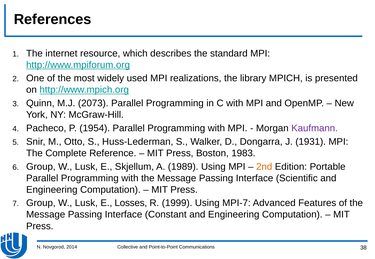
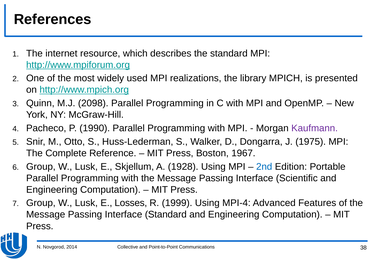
2073: 2073 -> 2098 (93, 104)
1954: 1954 -> 1990 (95, 129)
1931: 1931 -> 1975 (311, 142)
1983: 1983 -> 1967 (243, 154)
1989: 1989 -> 1928 (183, 167)
2nd colour: orange -> blue (264, 167)
MPI-7: MPI-7 -> MPI-4 (236, 204)
Interface Constant: Constant -> Standard (166, 215)
